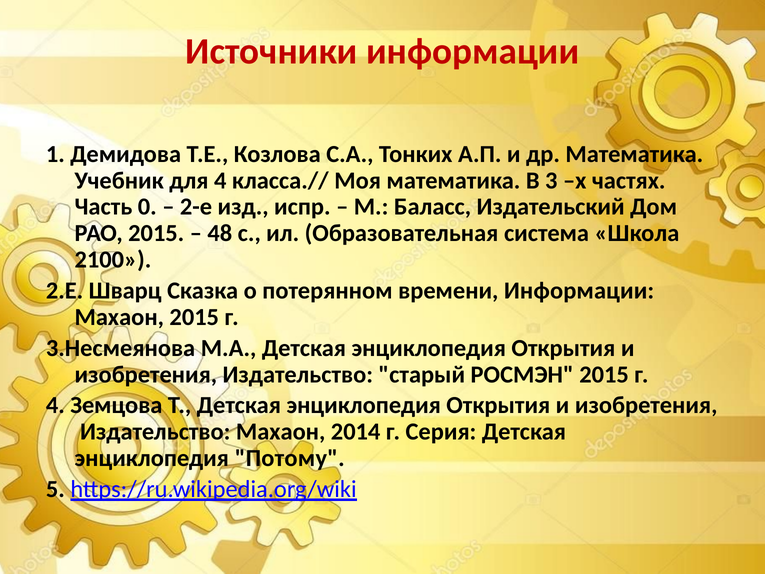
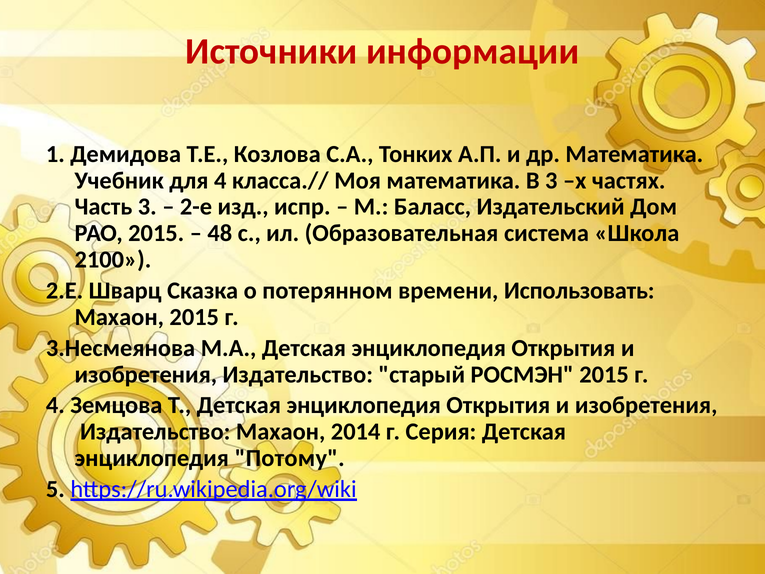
Часть 0: 0 -> 3 (147, 207)
времени Информации: Информации -> Использовать (579, 291)
